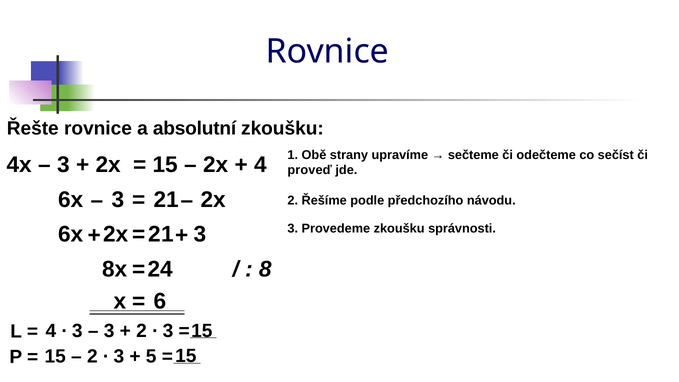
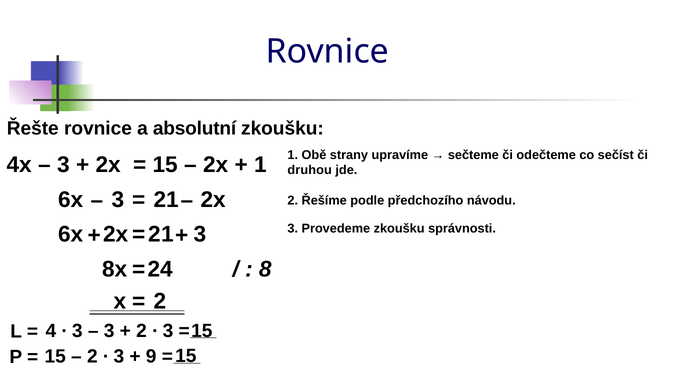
4: 4 -> 1 (260, 165)
proveď: proveď -> druhou (310, 170)
6: 6 -> 2 (160, 301)
5: 5 -> 9 (151, 356)
